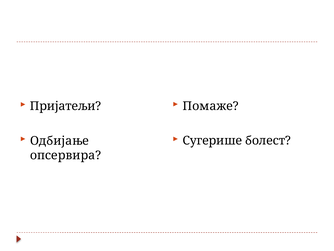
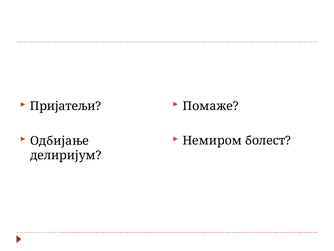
Сугерише: Сугерише -> Немиром (212, 140)
опсервира: опсервира -> делиријум (66, 155)
